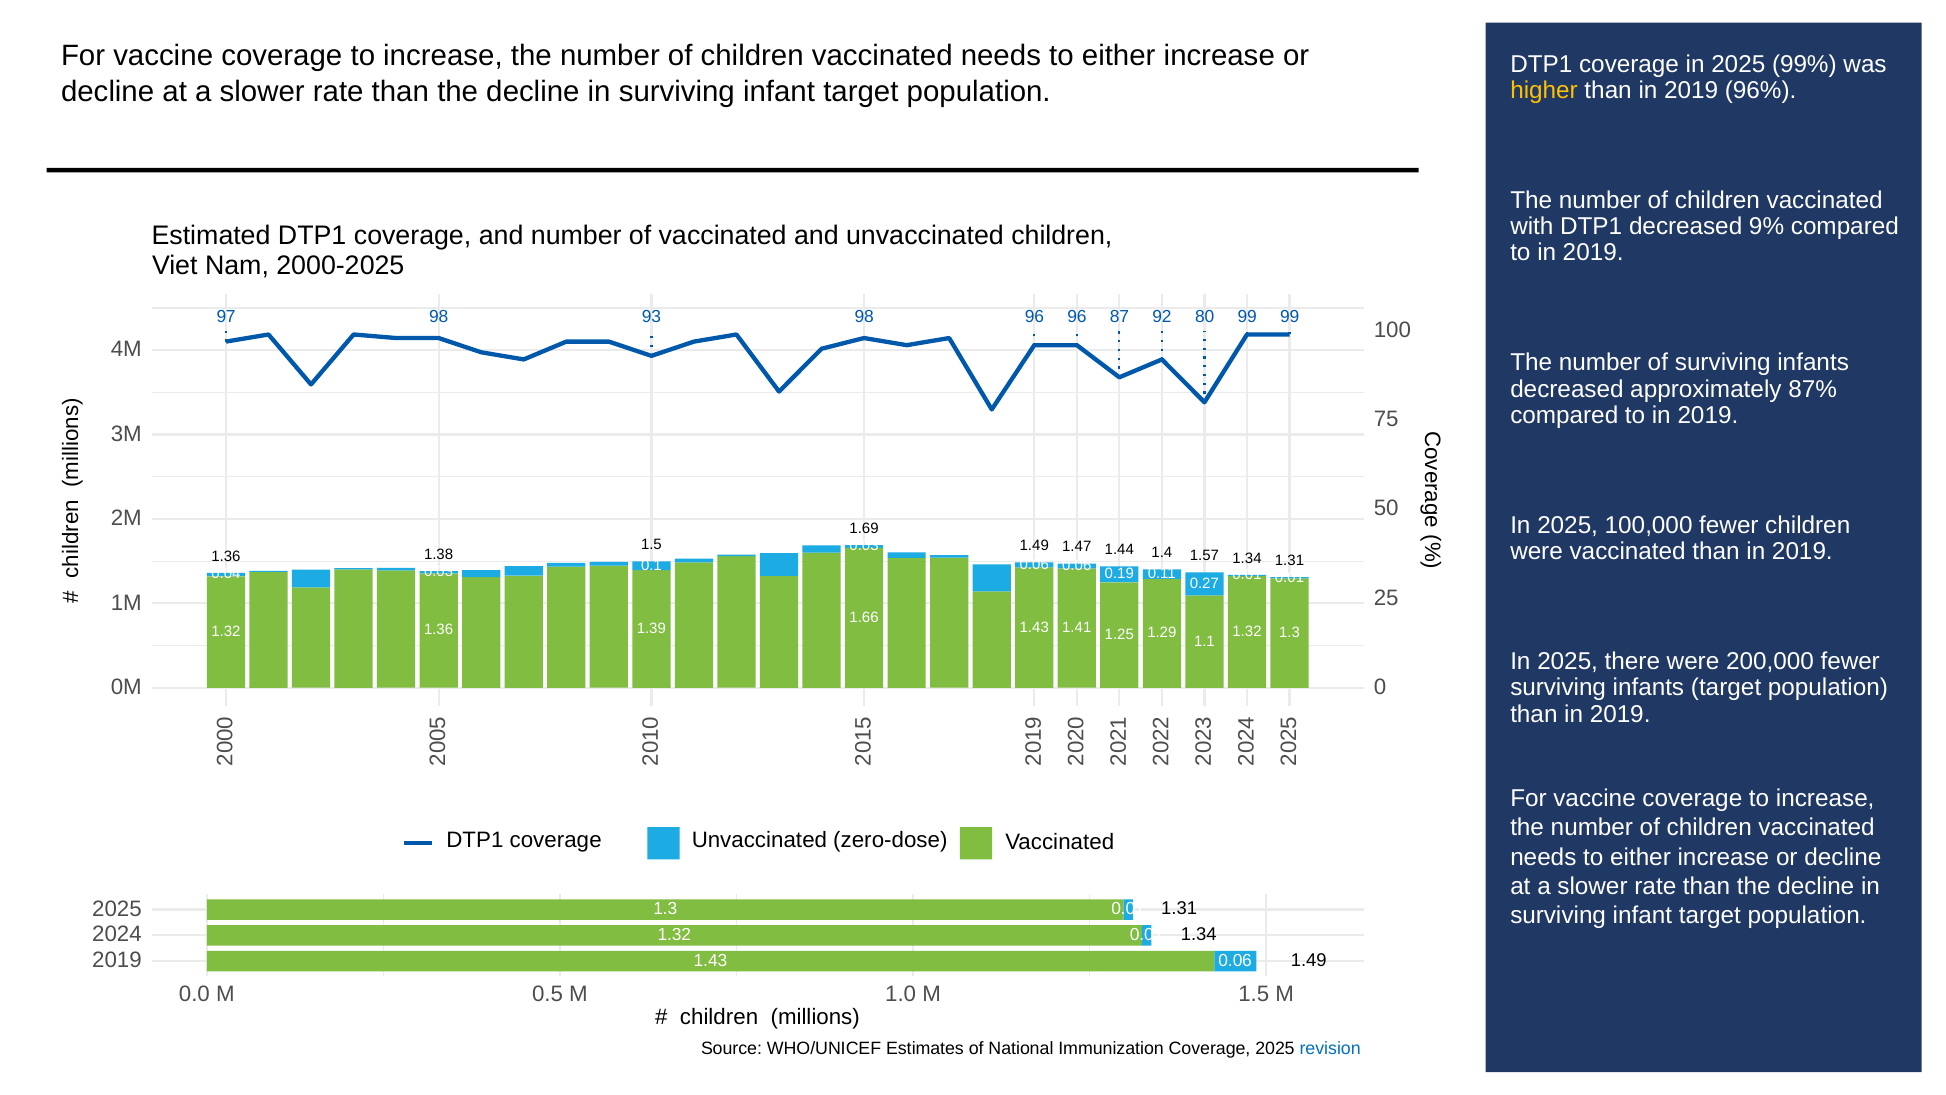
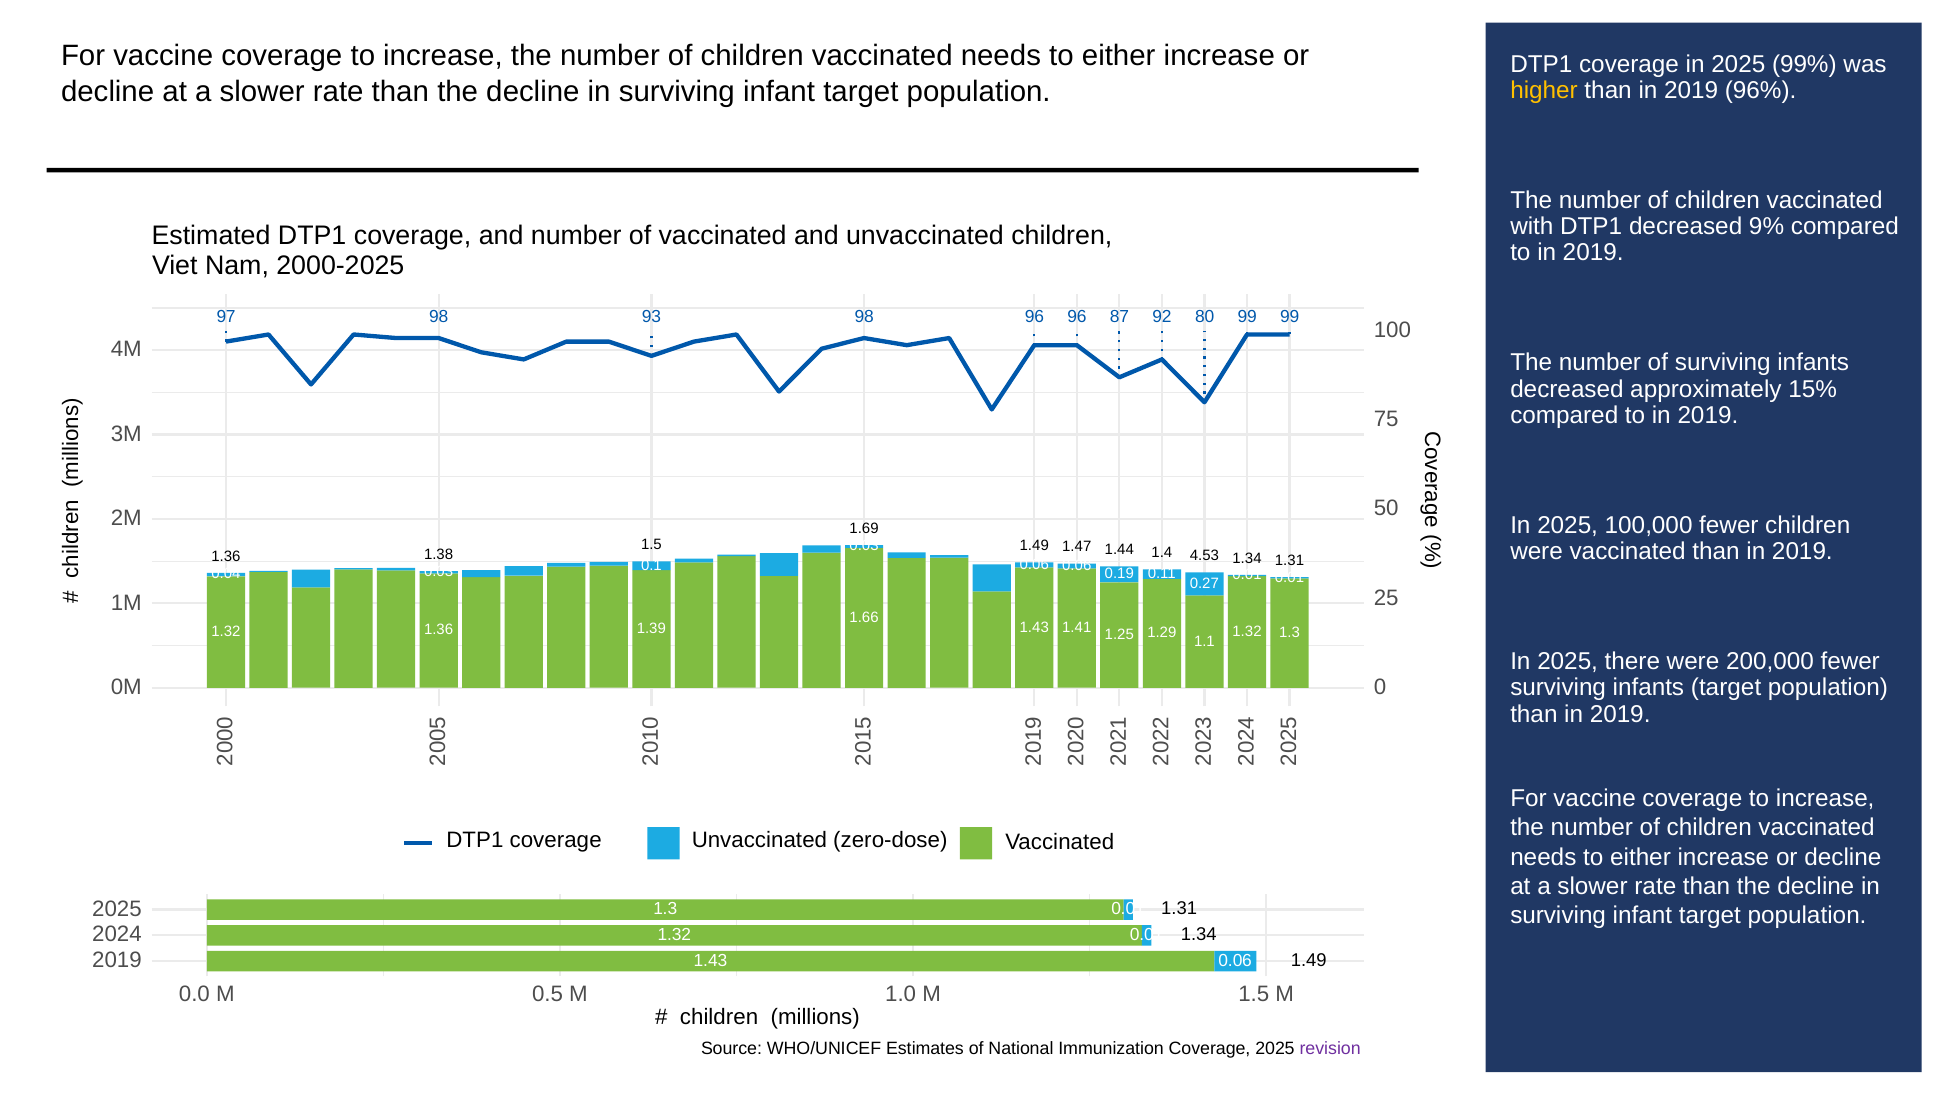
87%: 87% -> 15% (1813, 389)
1.57: 1.57 -> 4.53 (1204, 555)
revision colour: blue -> purple (1330, 1048)
